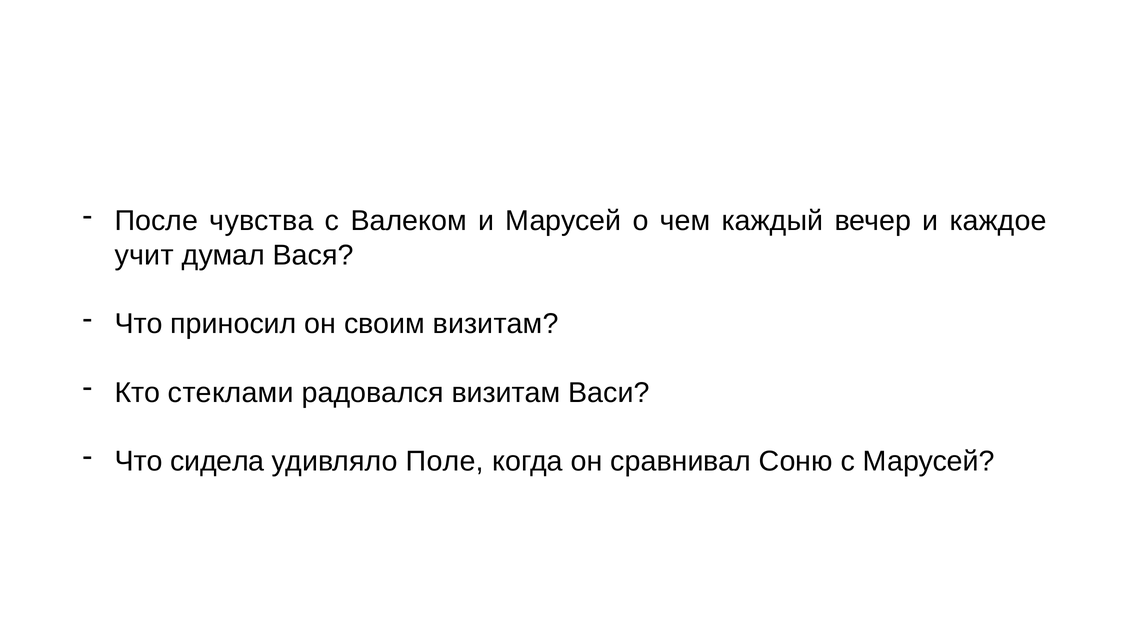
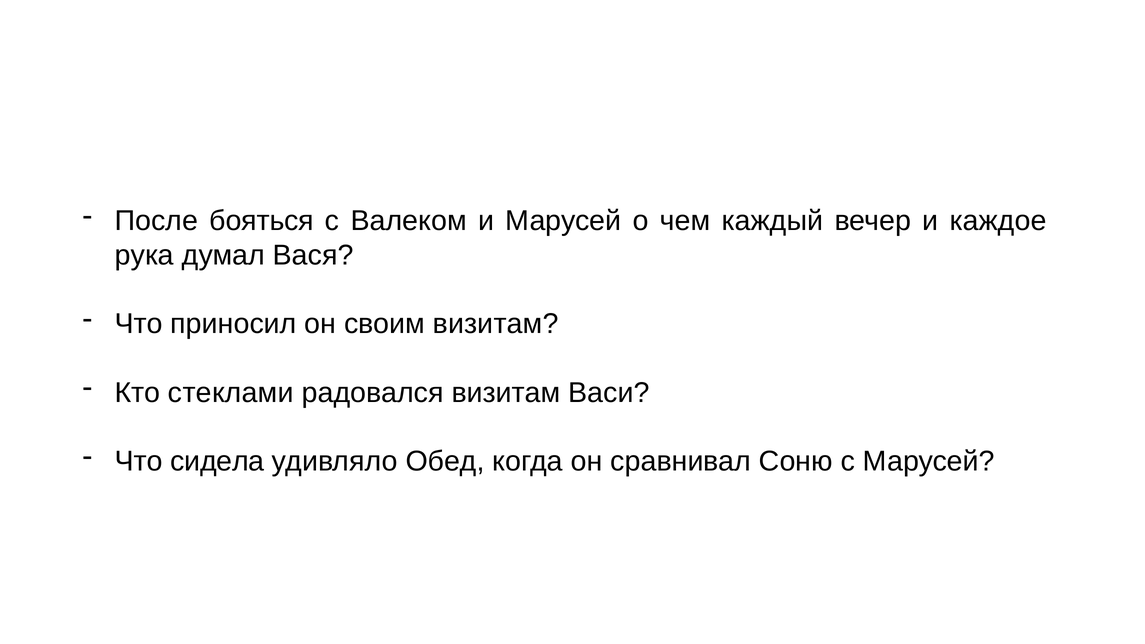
чувства: чувства -> бояться (262, 221)
учит: учит -> рука (144, 255)
Поле: Поле -> Обед (445, 461)
